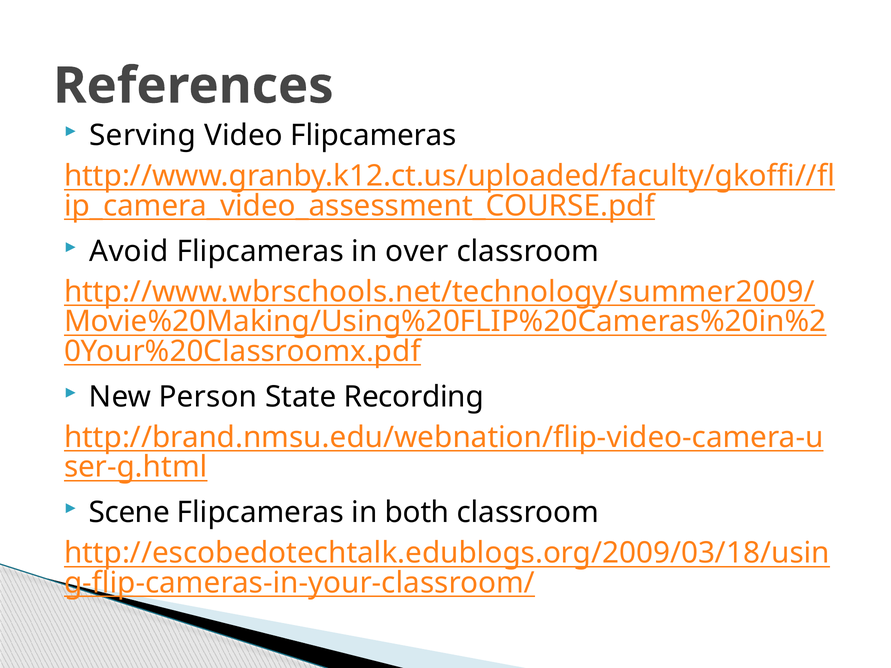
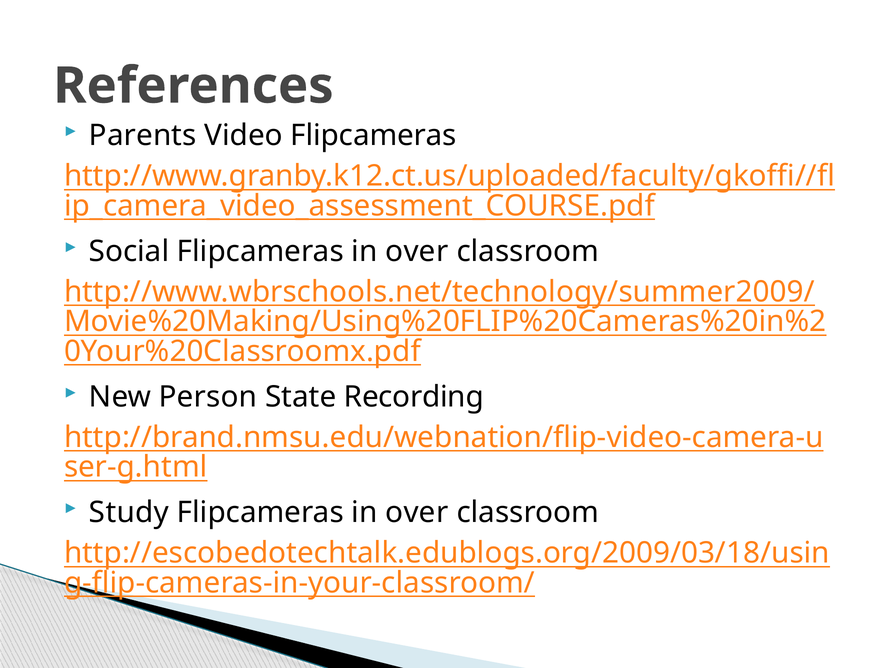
Serving: Serving -> Parents (143, 136)
Avoid: Avoid -> Social (129, 251)
Scene: Scene -> Study (129, 513)
both: both -> over (417, 513)
